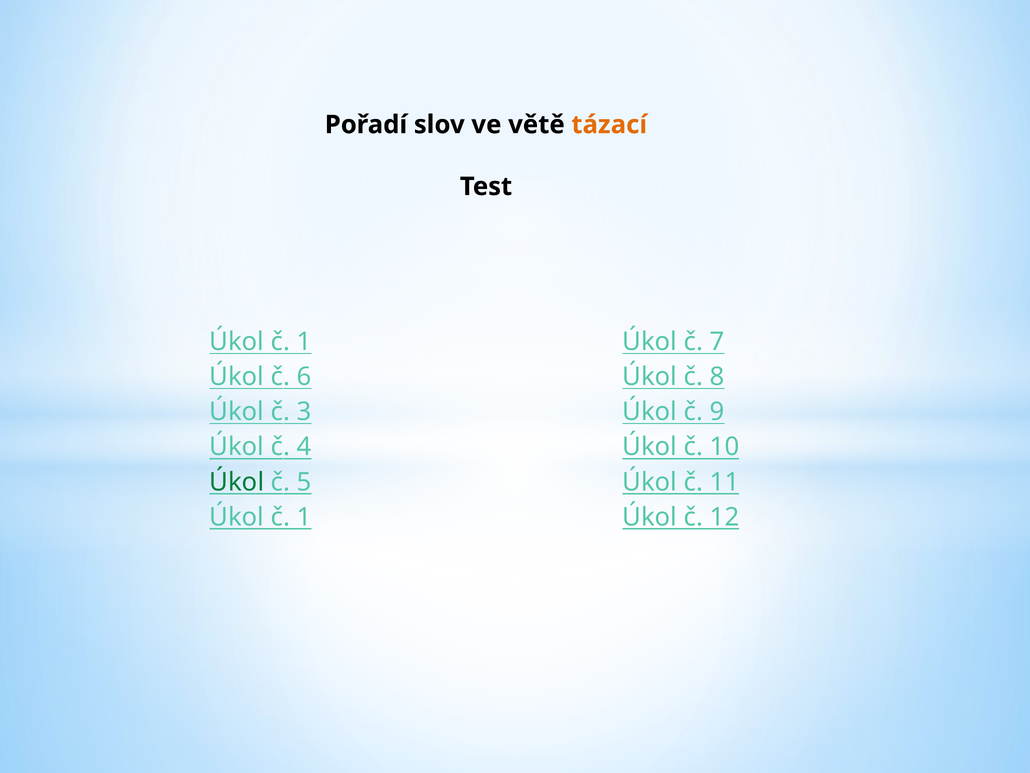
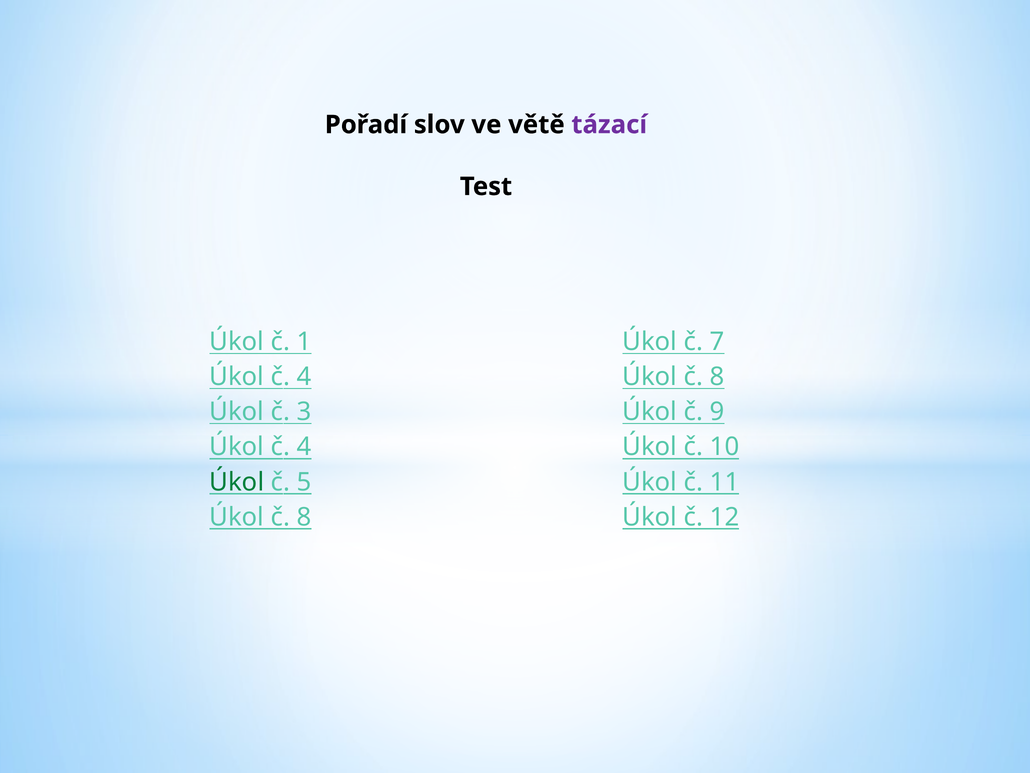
tázací colour: orange -> purple (609, 125)
6: 6 -> 4 (304, 377)
1: 1 -> 8 (304, 517)
